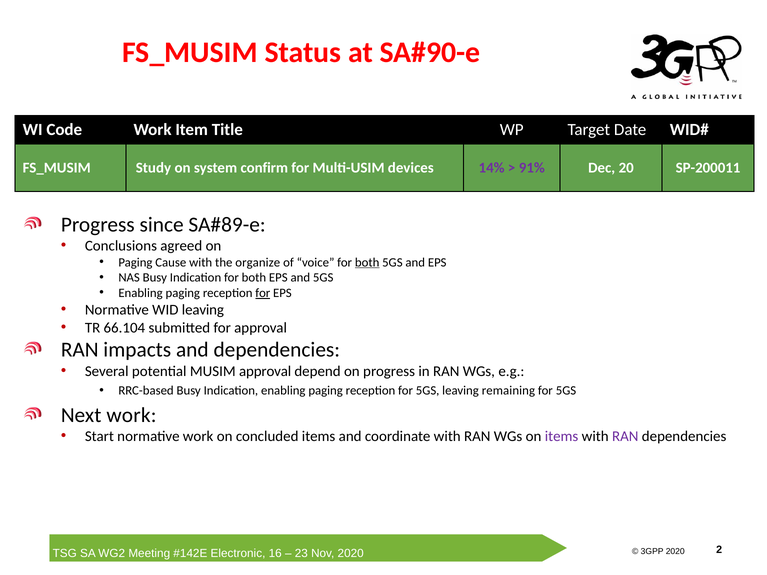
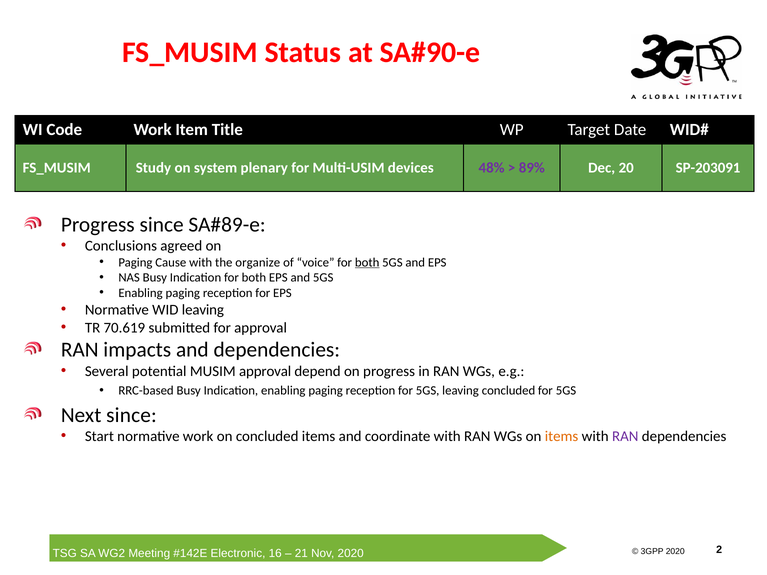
confirm: confirm -> plenary (264, 168)
14%: 14% -> 48% (492, 168)
91%: 91% -> 89% (532, 168)
SP-200011: SP-200011 -> SP-203091 (708, 168)
for underline: present -> none (263, 293)
66.104: 66.104 -> 70.619 (124, 328)
leaving remaining: remaining -> concluded (508, 391)
Next work: work -> since (131, 415)
items colour: purple -> orange (562, 436)
23: 23 -> 21 (301, 554)
